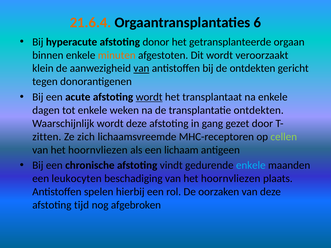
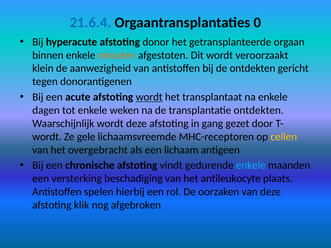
21.6.4 colour: orange -> blue (91, 22)
6: 6 -> 0 (257, 22)
van underline: present -> none (141, 68)
zitten: zitten -> wordt (47, 137)
zich: zich -> gele (86, 137)
cellen colour: light green -> yellow (284, 137)
hoornvliezen: hoornvliezen -> overgebracht (98, 150)
leukocyten: leukocyten -> versterking (77, 179)
beschadiging van het hoornvliezen: hoornvliezen -> antileukocyte (231, 179)
tijd: tijd -> klik (82, 205)
